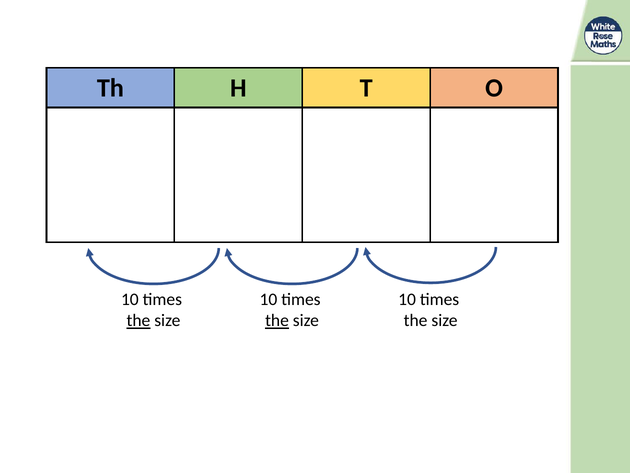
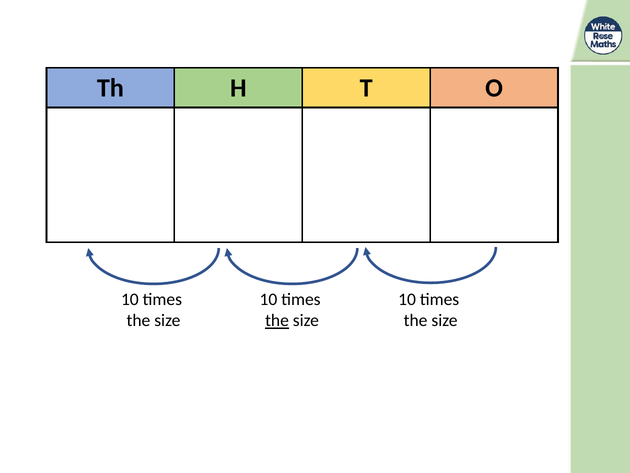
the underline: present -> none (138, 320)
